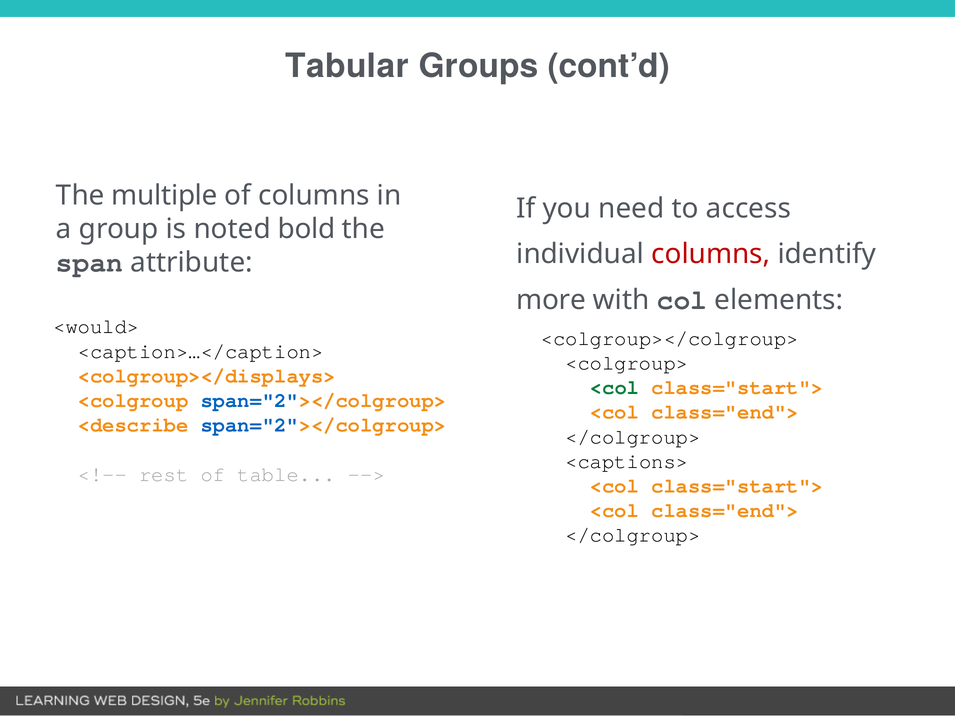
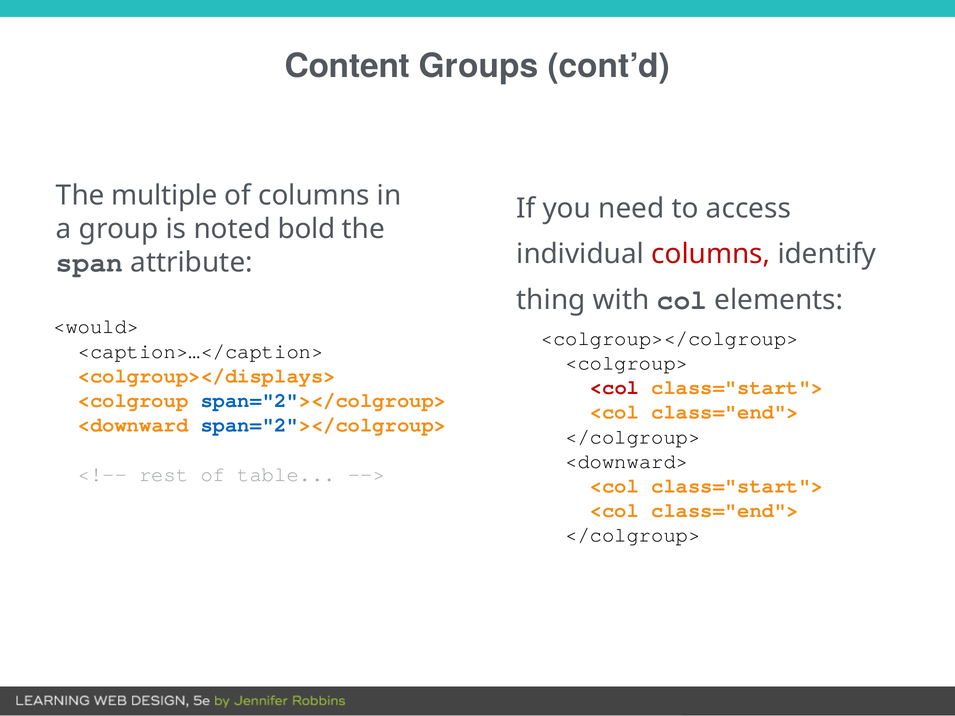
Tabular: Tabular -> Content (347, 66)
more: more -> thing (551, 300)
<col colour: green -> red (615, 388)
<describe: <describe -> <downward (133, 425)
<captions>: <captions> -> <downward> (627, 462)
